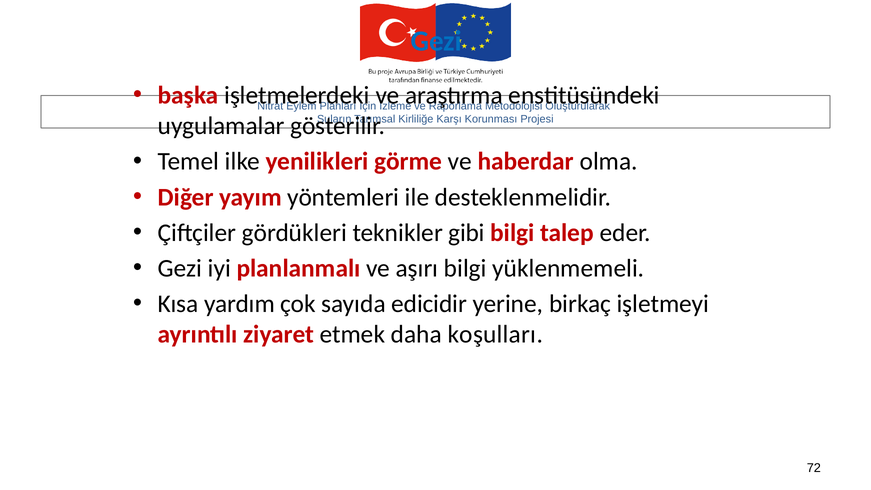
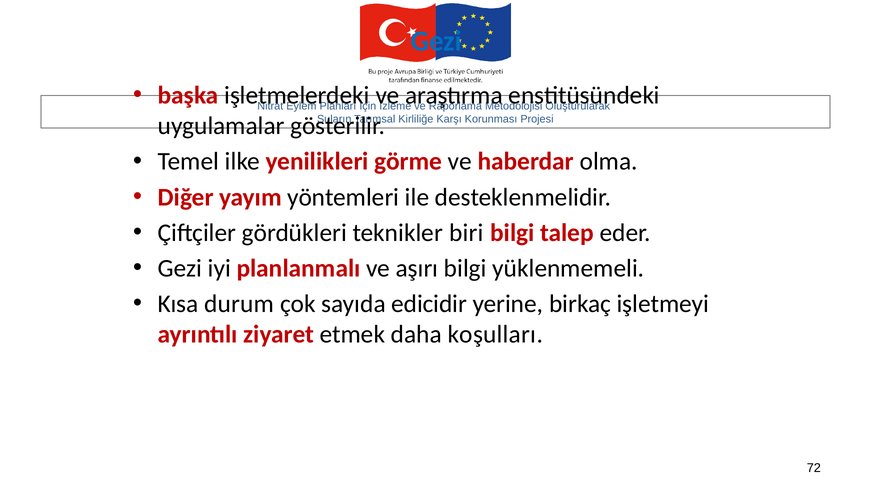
gibi: gibi -> biri (466, 233)
yardım: yardım -> durum (239, 304)
